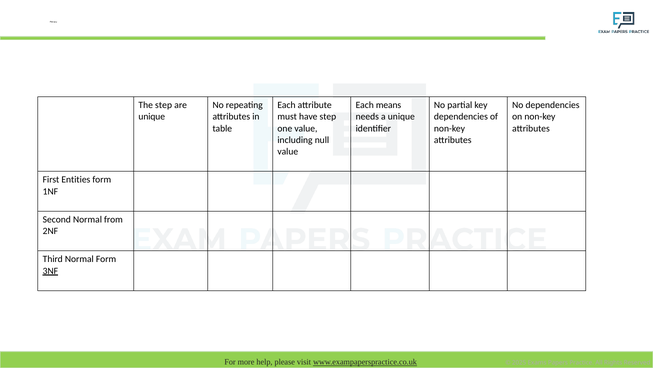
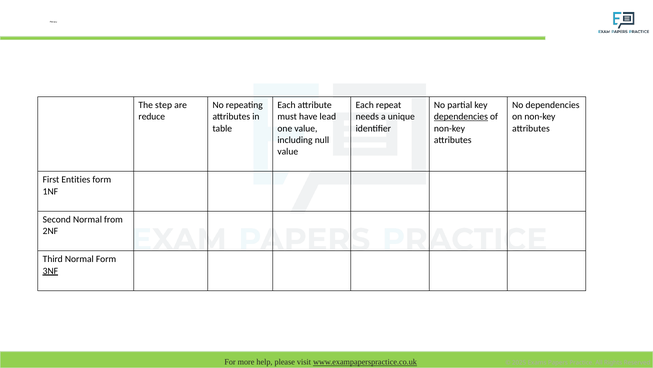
means: means -> repeat (389, 105)
unique: unique -> reduce (152, 117)
have step: step -> lead (328, 117)
dependencies underline: none -> present (461, 117)
